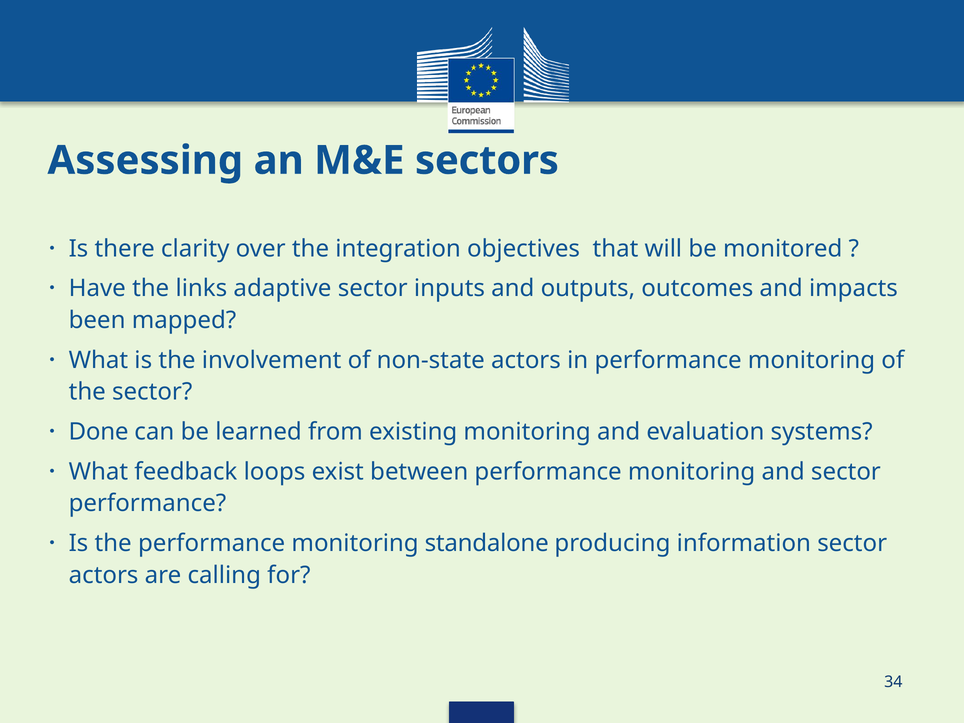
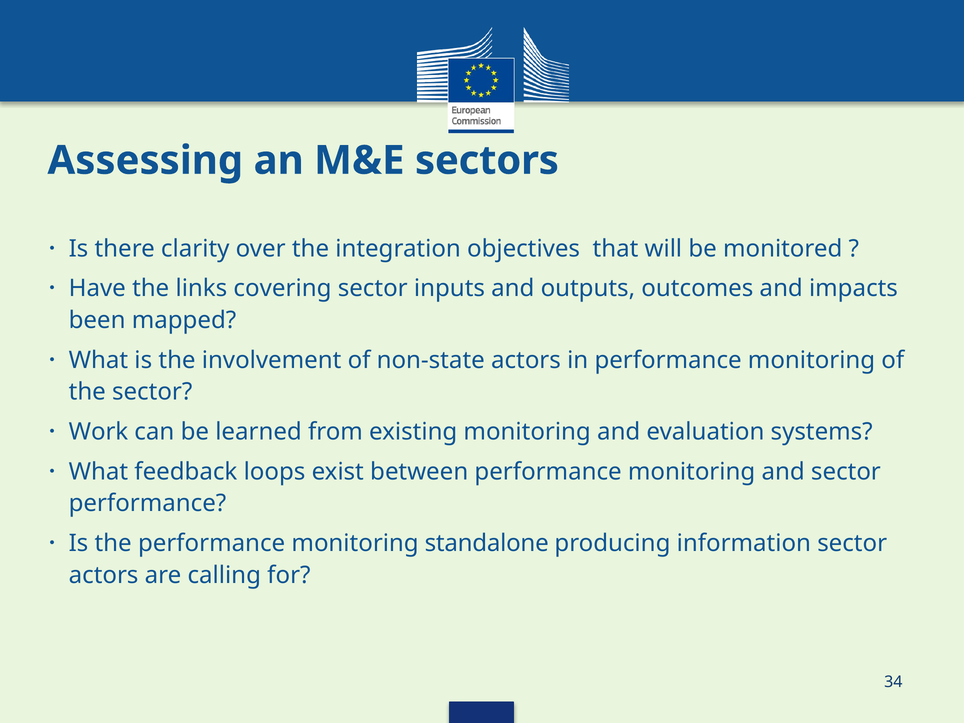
adaptive: adaptive -> covering (282, 289)
Done: Done -> Work (98, 432)
